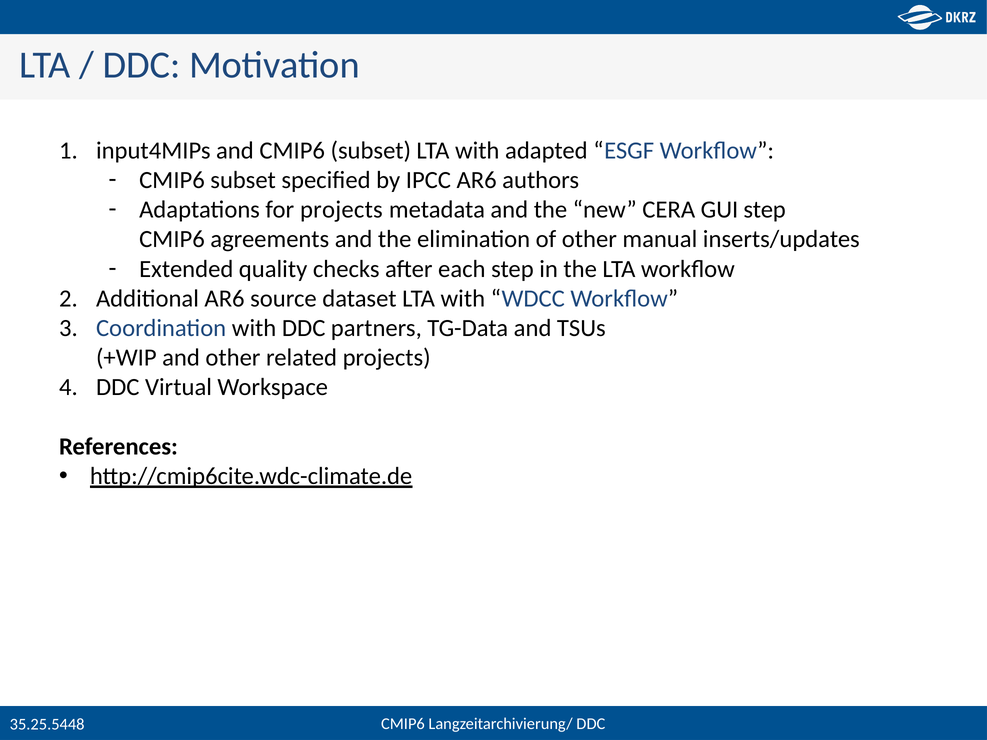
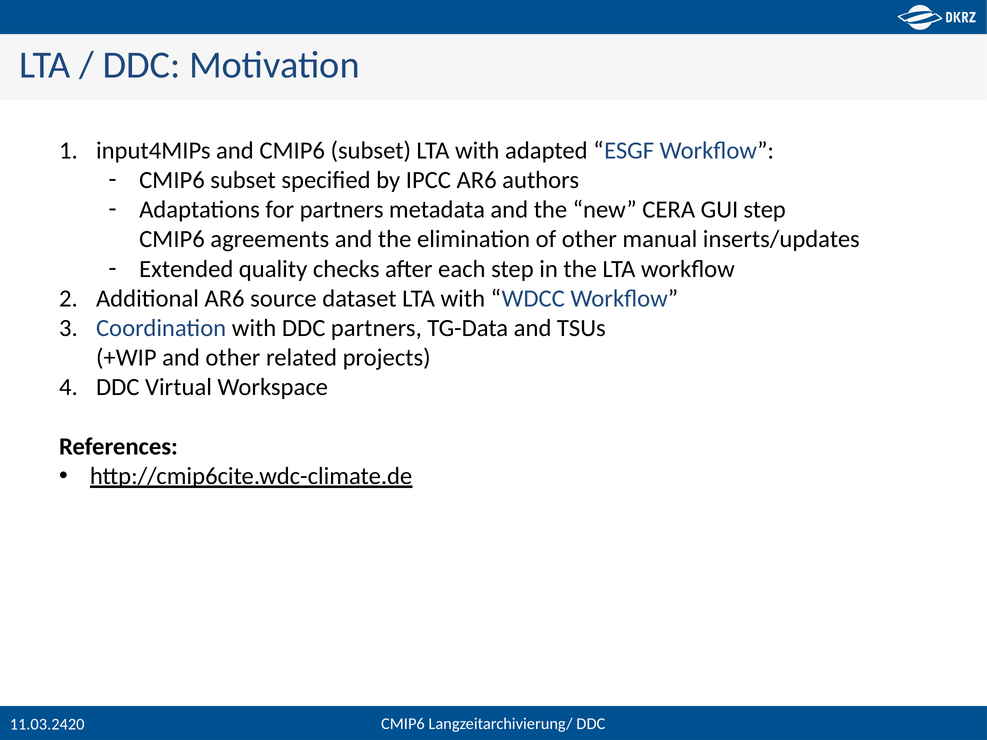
for projects: projects -> partners (342, 210)
35.25.5448: 35.25.5448 -> 11.03.2420 (47, 724)
